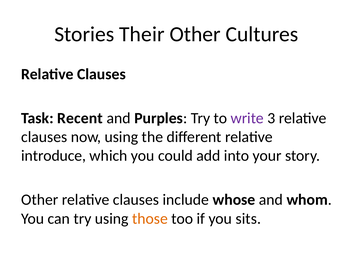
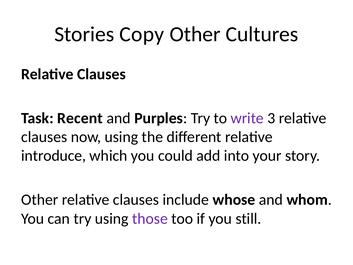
Their: Their -> Copy (142, 34)
those colour: orange -> purple (150, 218)
sits: sits -> still (248, 218)
